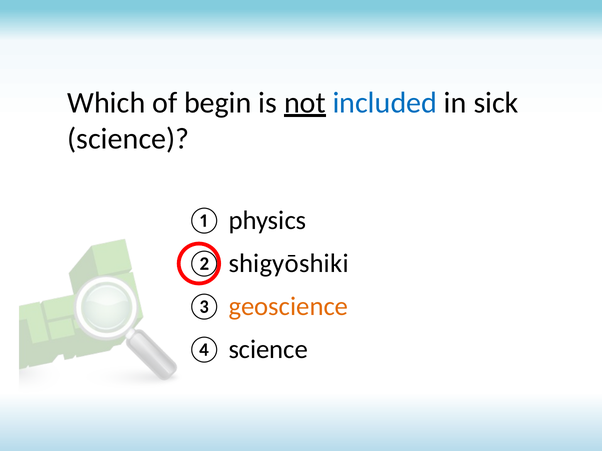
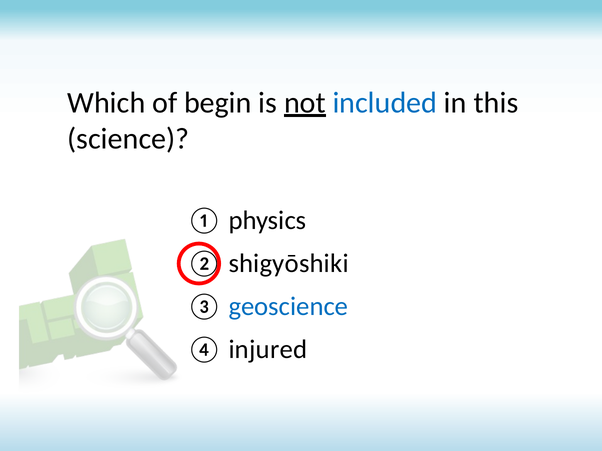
sick: sick -> this (496, 103)
geoscience colour: orange -> blue (288, 307)
④ science: science -> injured (268, 350)
